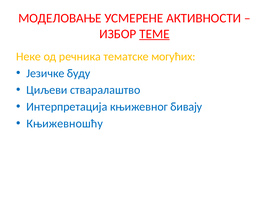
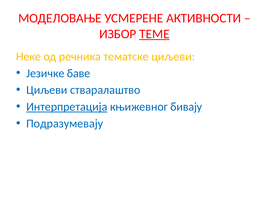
тематске могућих: могућих -> циљеви (173, 56)
буду: буду -> баве (79, 73)
Интерпретација underline: none -> present (67, 107)
Књижевношћу: Књижевношћу -> Подразумевају (65, 123)
